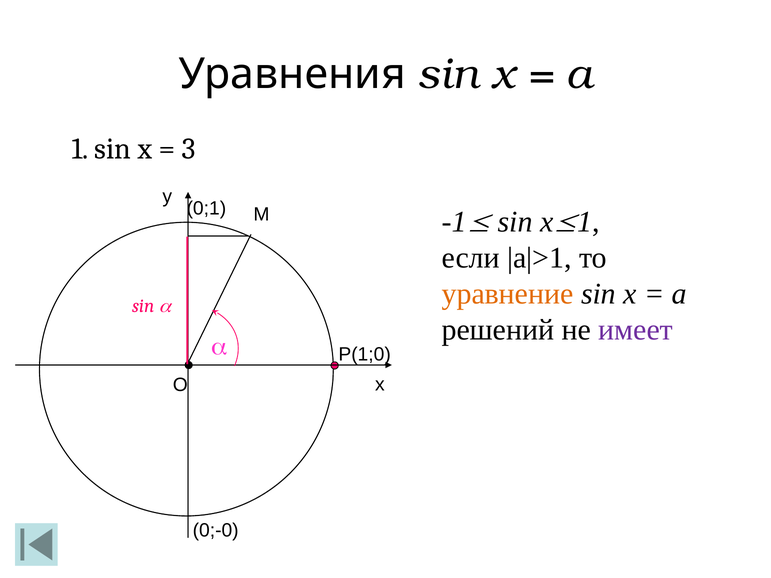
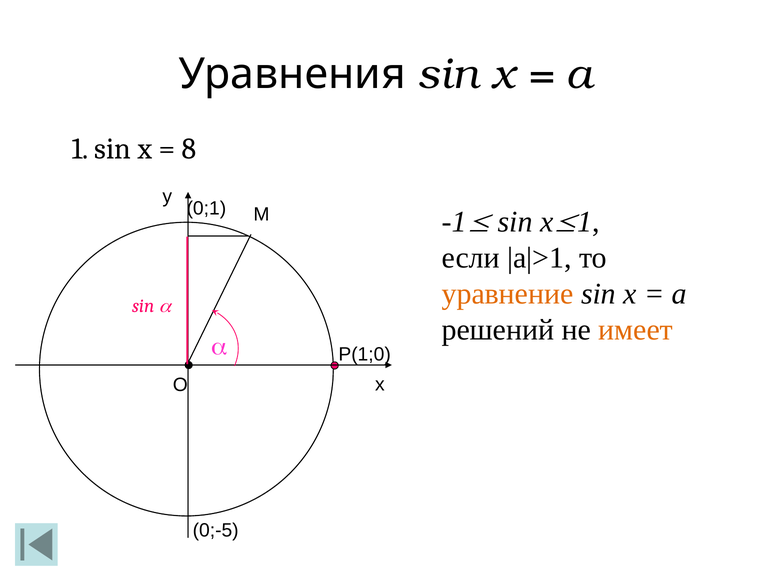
3: 3 -> 8 (189, 149)
имеет colour: purple -> orange (636, 330)
0;-0: 0;-0 -> 0;-5 (216, 530)
